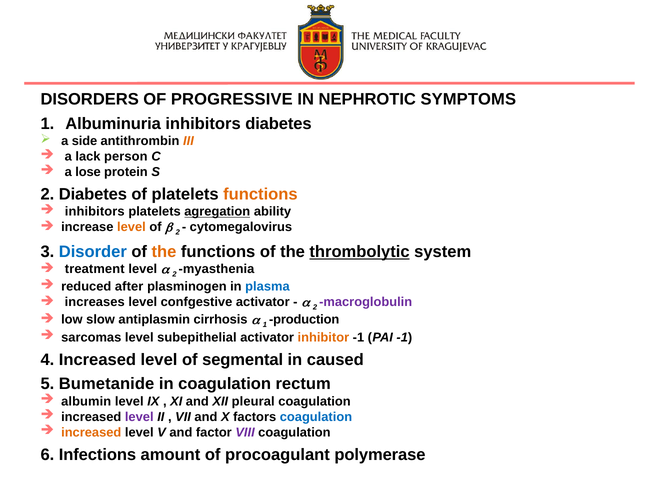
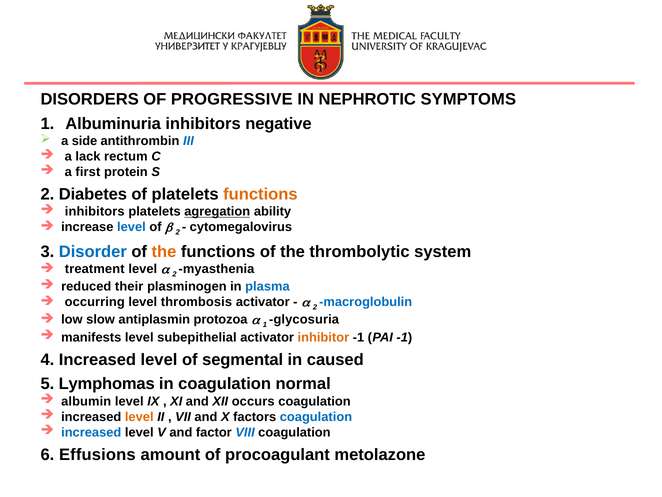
inhibitors diabetes: diabetes -> negative (278, 123)
III colour: orange -> blue (188, 141)
person: person -> rectum (126, 156)
lose: lose -> first (88, 172)
level colour: orange -> blue (131, 227)
thrombolytic underline: present -> none (360, 251)
after: after -> their (129, 286)
increases: increases -> occurring (95, 302)
confgestive: confgestive -> thrombosis (196, 302)
macroglobulin colour: purple -> blue (366, 302)
cirrhosis: cirrhosis -> protozoa (221, 319)
production: production -> glycosuria (304, 319)
sarcomas: sarcomas -> manifests (91, 337)
Bumetanide: Bumetanide -> Lymphomas (107, 384)
rectum: rectum -> normal (303, 384)
pleural: pleural -> occurs (253, 401)
level colour: purple -> orange (139, 416)
increased colour: orange -> blue (91, 432)
VIII colour: purple -> blue (245, 432)
Infections: Infections -> Effusions (97, 454)
polymerase: polymerase -> metolazone (380, 454)
